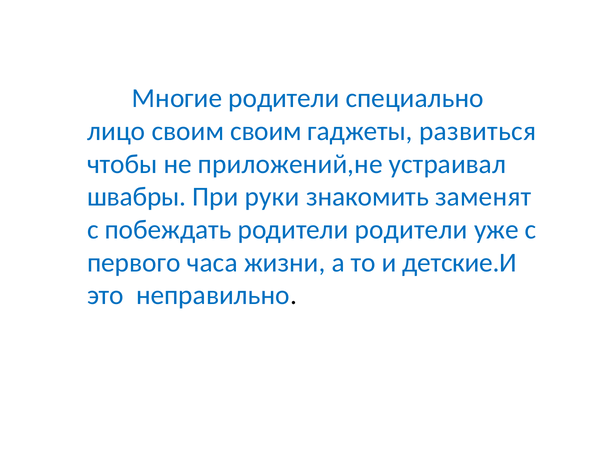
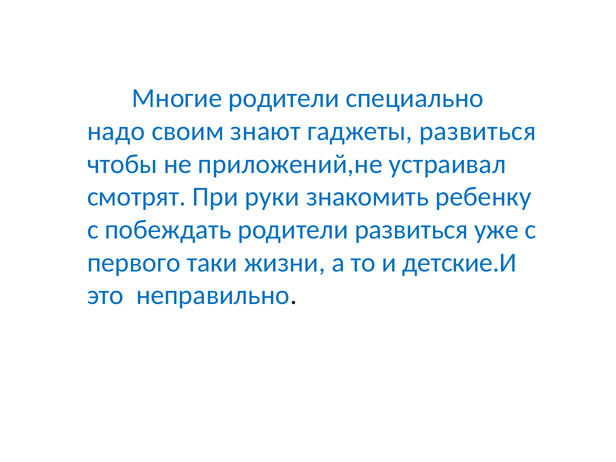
лицо: лицо -> надо (116, 131)
своим своим: своим -> знают (266, 131)
швабры: швабры -> смотрят (137, 197)
заменят: заменят -> ребенку (483, 197)
родители родители: родители -> развиться (411, 230)
часа: часа -> таки (212, 263)
